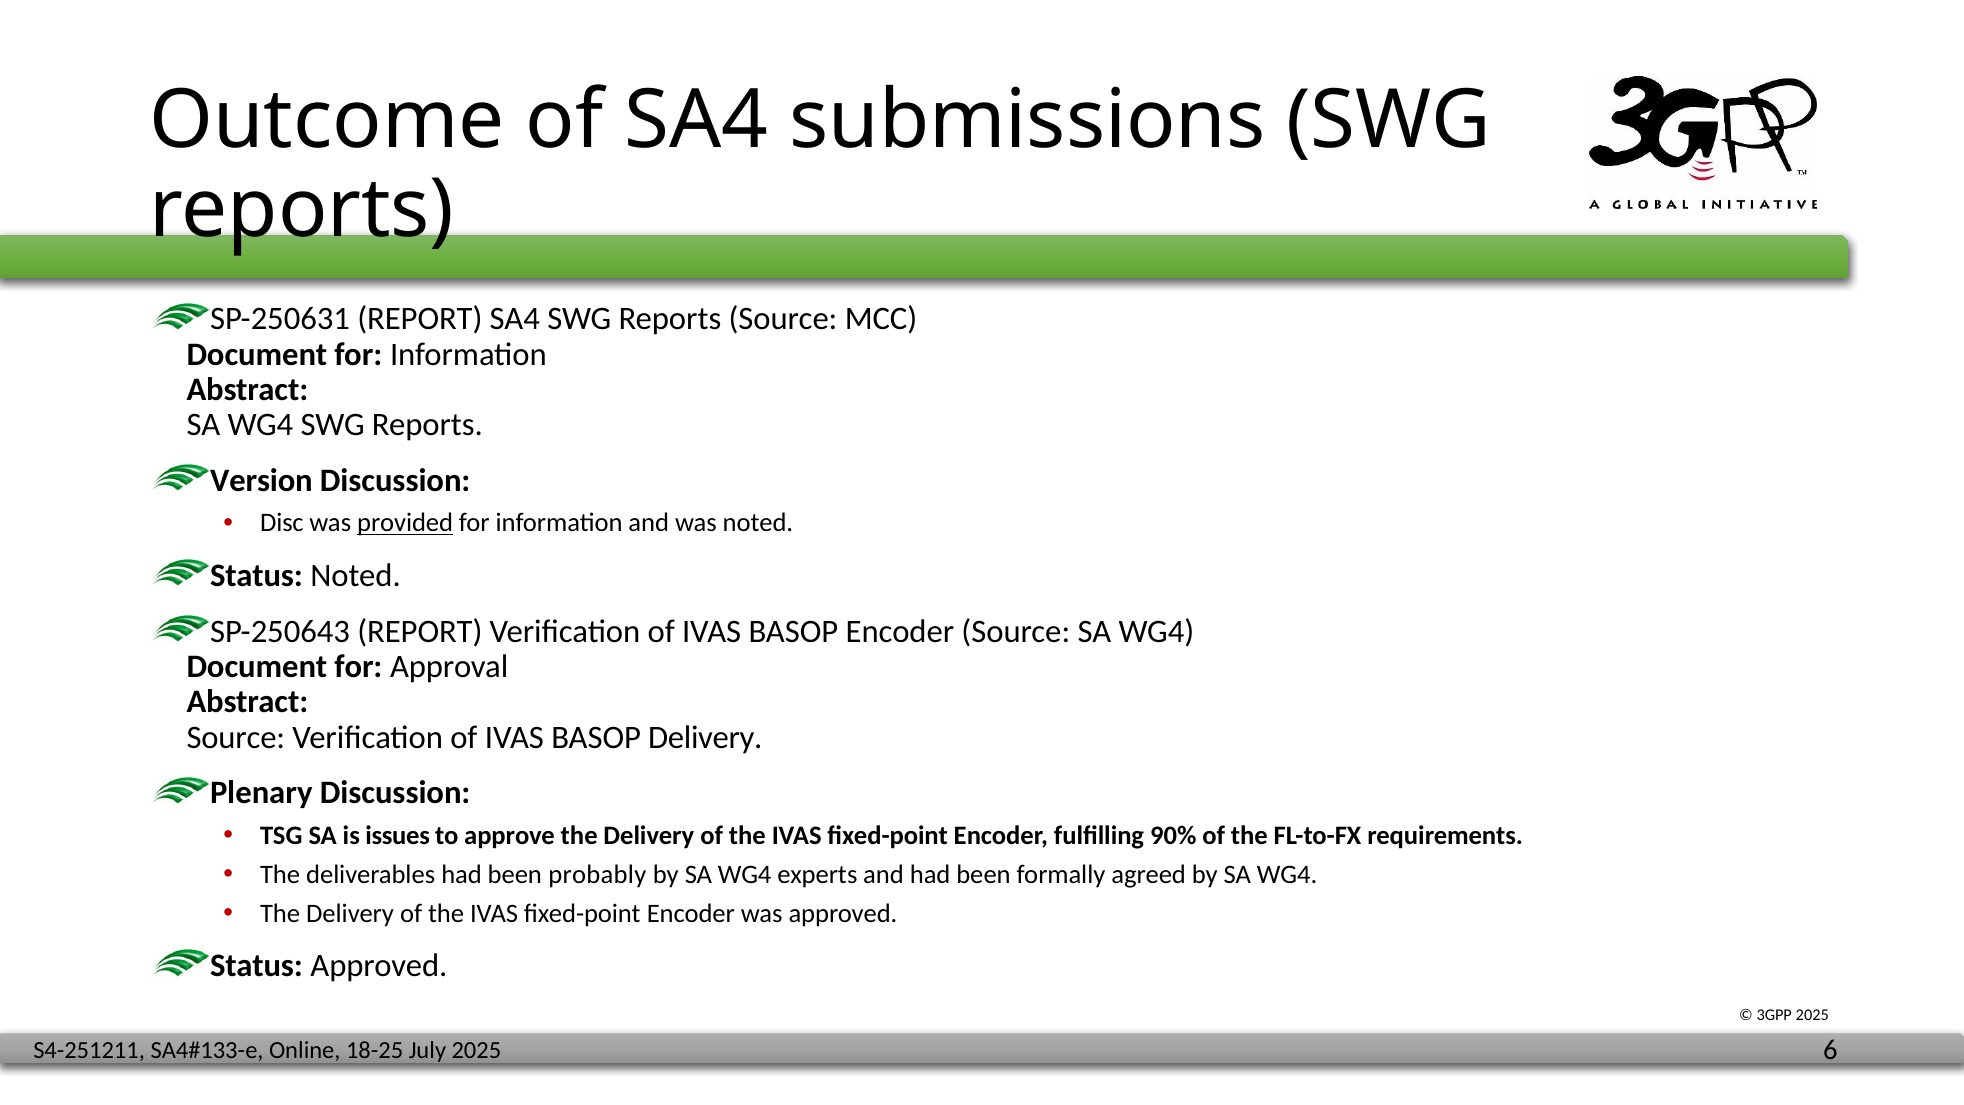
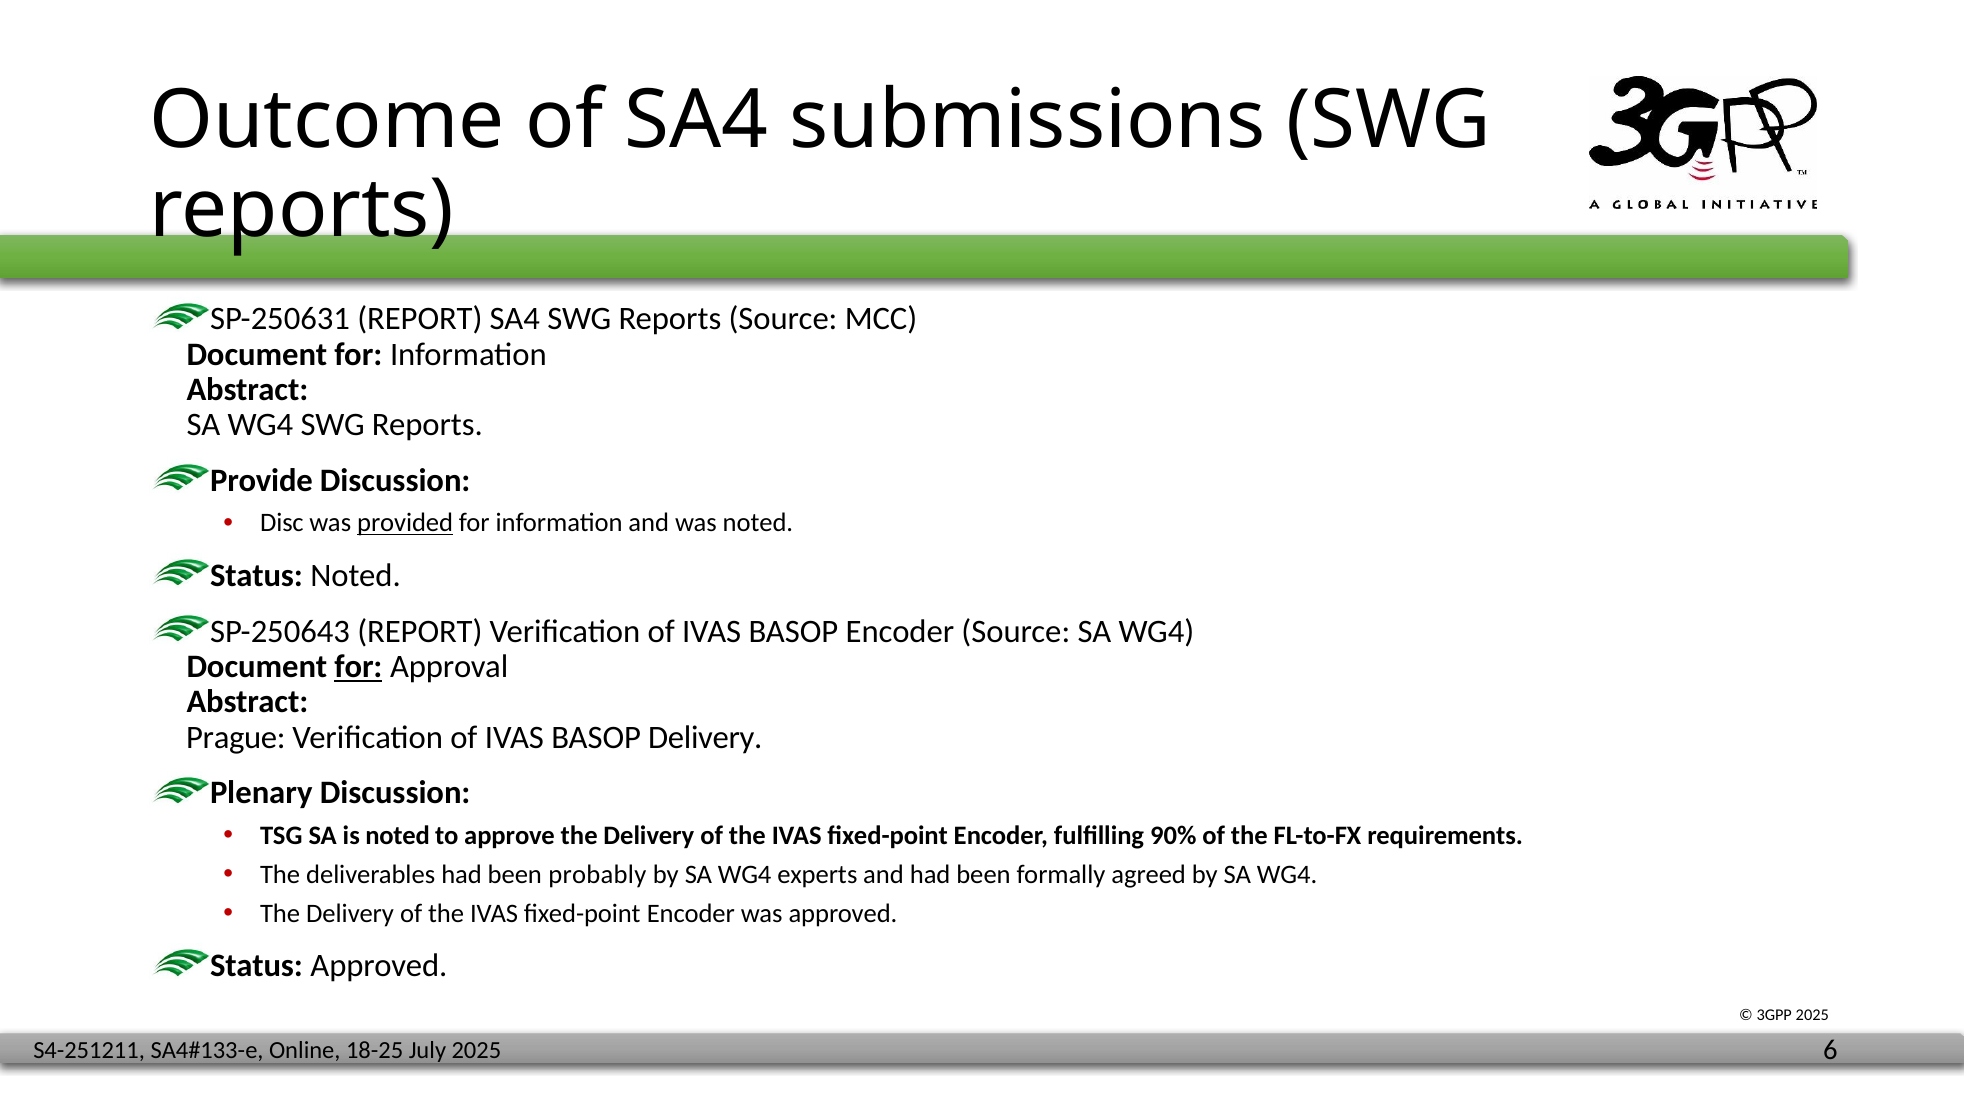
Version: Version -> Provide (261, 481)
for underline: none -> present (358, 666)
Source: Source -> Prague (236, 737)
is issues: issues -> noted (398, 835)
